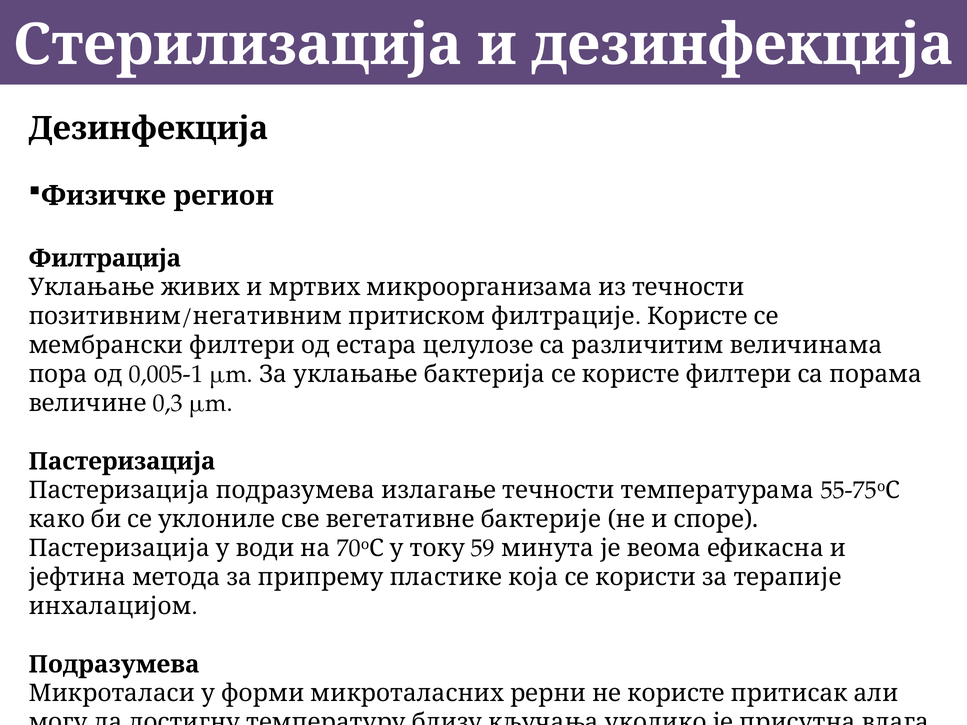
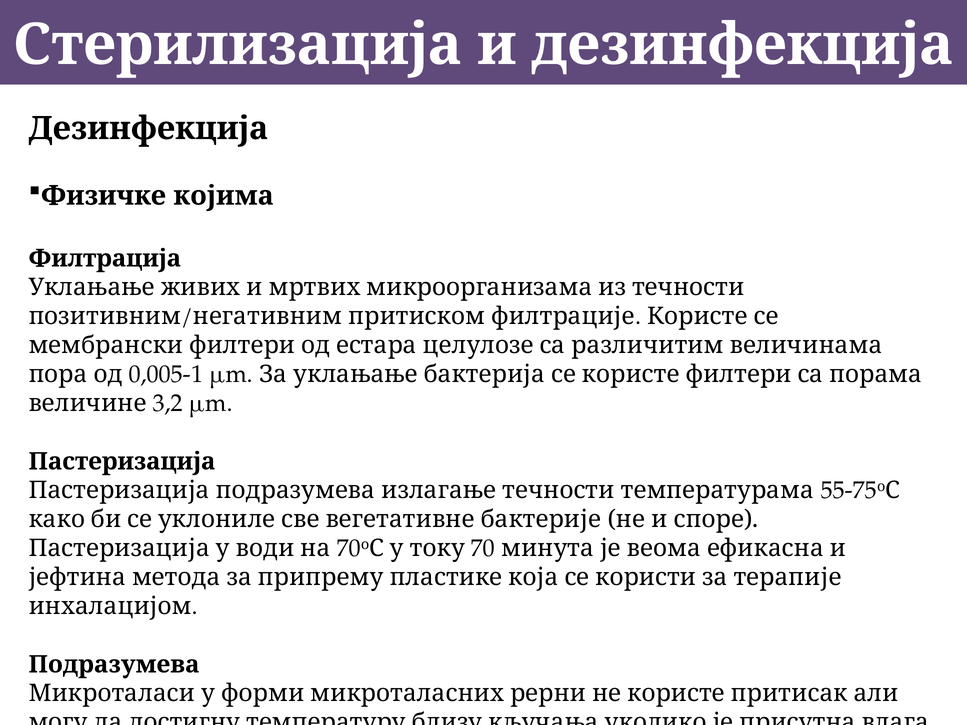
регион: регион -> којима (224, 196)
0,3: 0,3 -> 3,2 (168, 404)
59: 59 -> 70 (483, 549)
